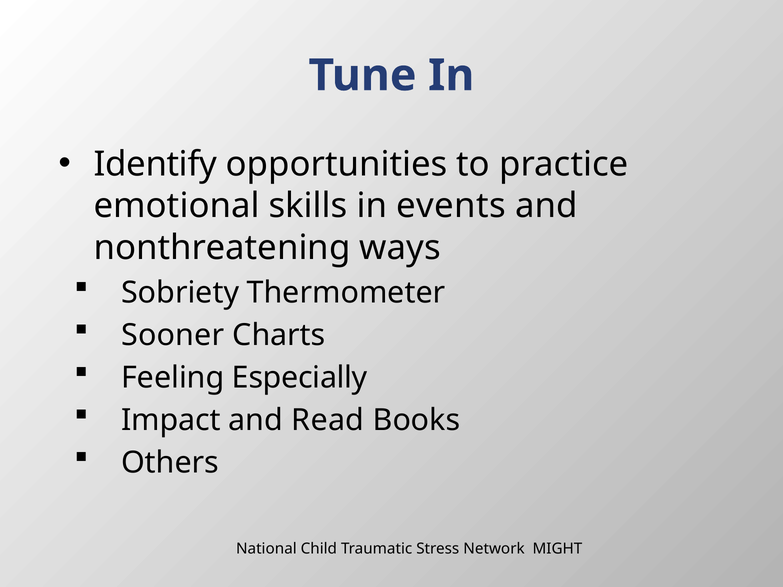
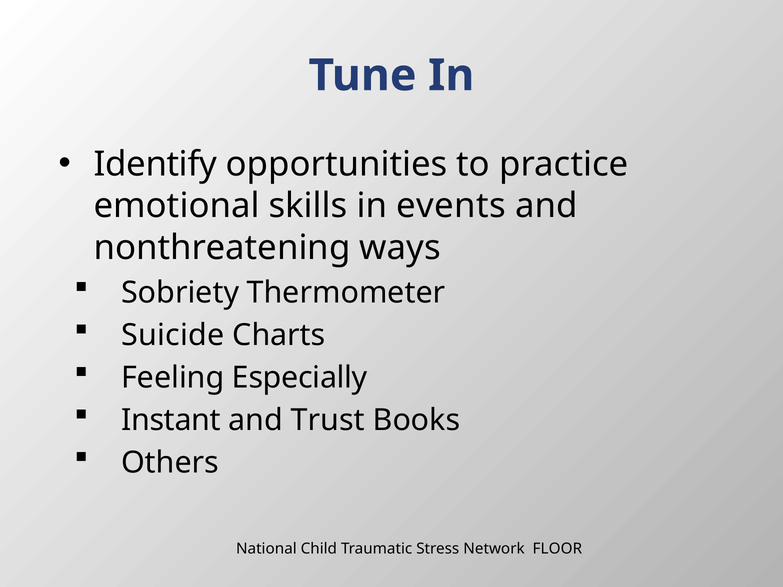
Sooner: Sooner -> Suicide (173, 335)
Impact: Impact -> Instant (171, 420)
Read: Read -> Trust (328, 420)
MIGHT: MIGHT -> FLOOR (557, 549)
